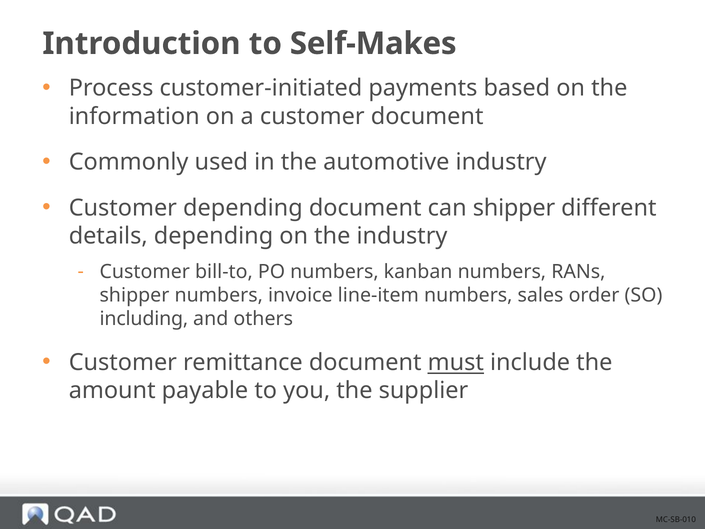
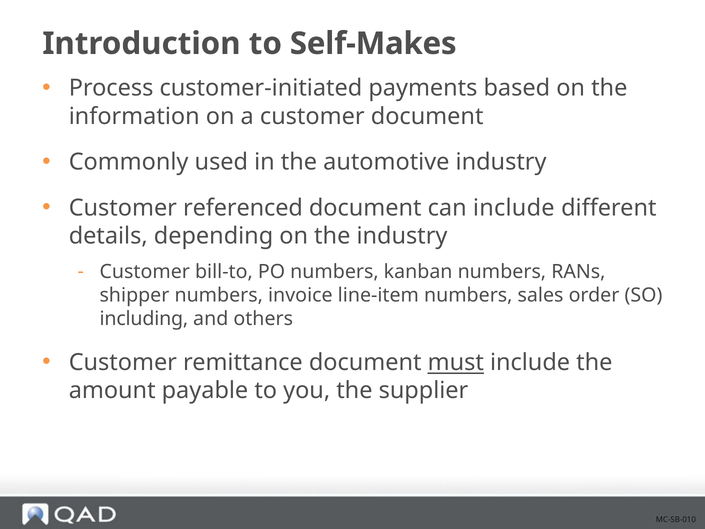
Customer depending: depending -> referenced (243, 208)
can shipper: shipper -> include (514, 208)
